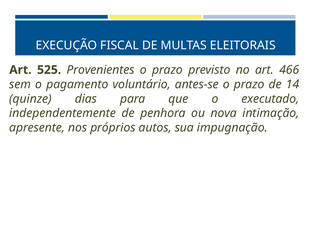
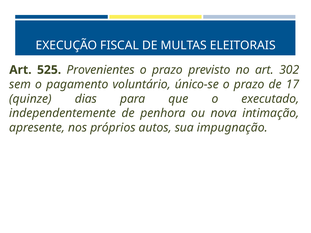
466: 466 -> 302 (289, 70)
antes-se: antes-se -> único-se (197, 84)
14: 14 -> 17 (293, 84)
